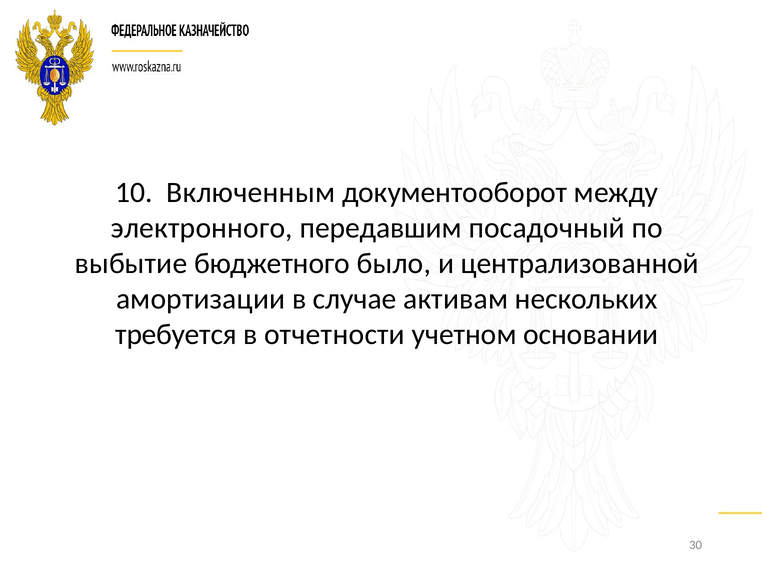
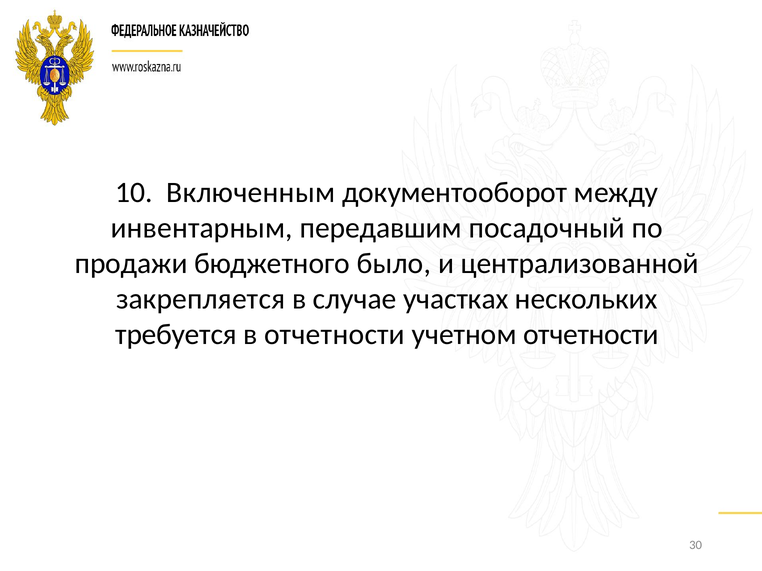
электронного: электронного -> инвентарным (202, 228)
выбытие: выбытие -> продажи (131, 264)
амортизации: амортизации -> закрепляется (201, 299)
активам: активам -> участках (456, 299)
учетном основании: основании -> отчетности (591, 335)
